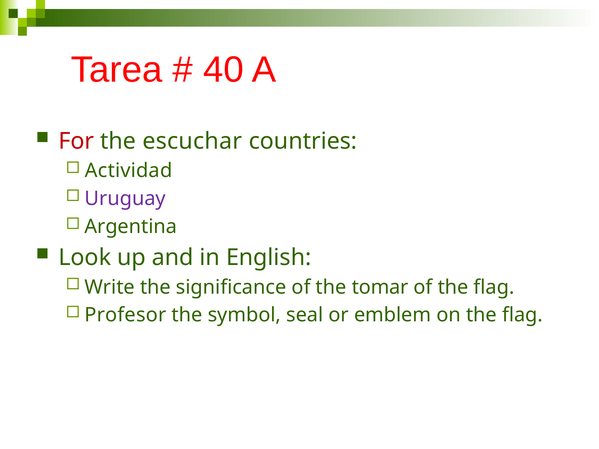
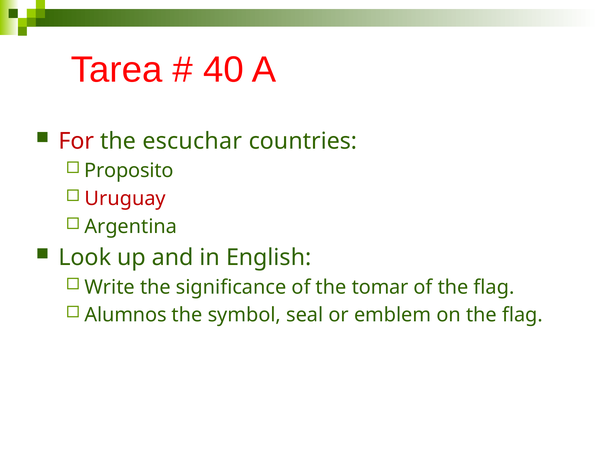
Actividad: Actividad -> Proposito (129, 171)
Uruguay colour: purple -> red (125, 199)
Profesor: Profesor -> Alumnos (126, 315)
